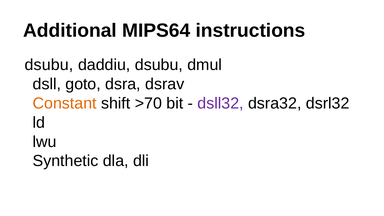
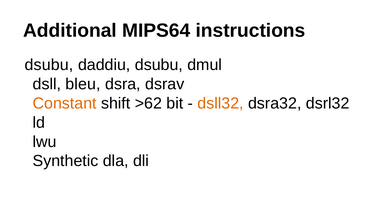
goto: goto -> bleu (83, 84)
>70: >70 -> >62 (148, 103)
dsll32 colour: purple -> orange (221, 103)
